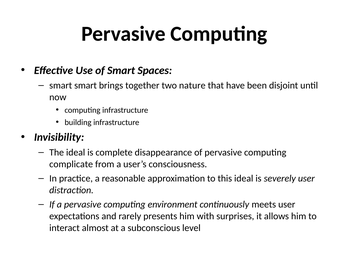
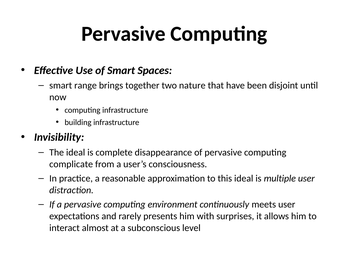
smart smart: smart -> range (86, 85)
severely: severely -> multiple (280, 178)
